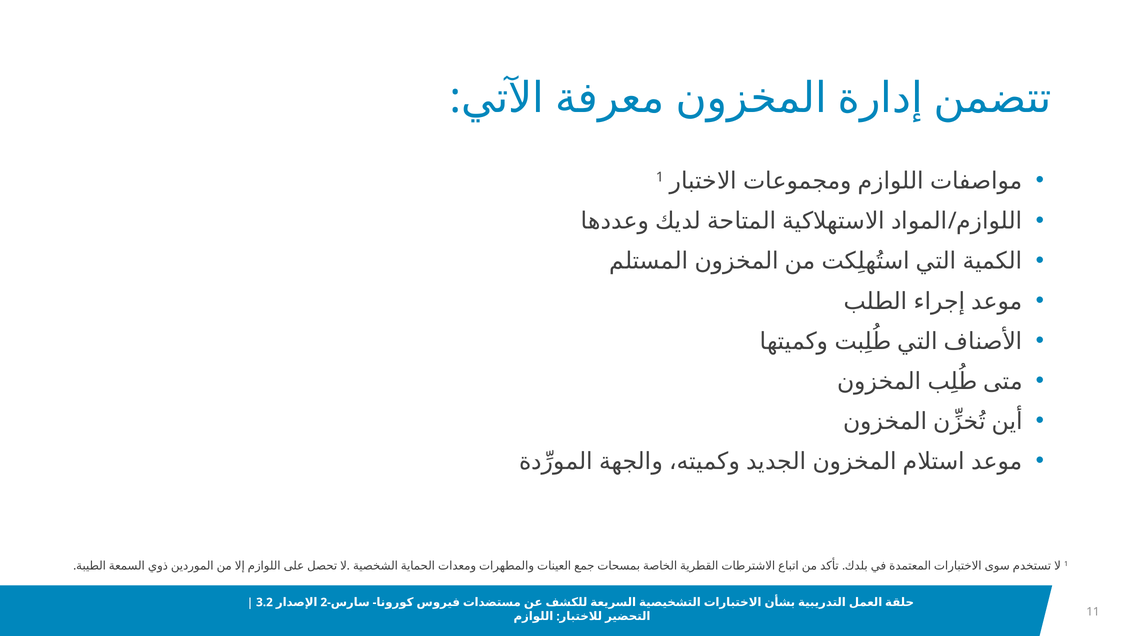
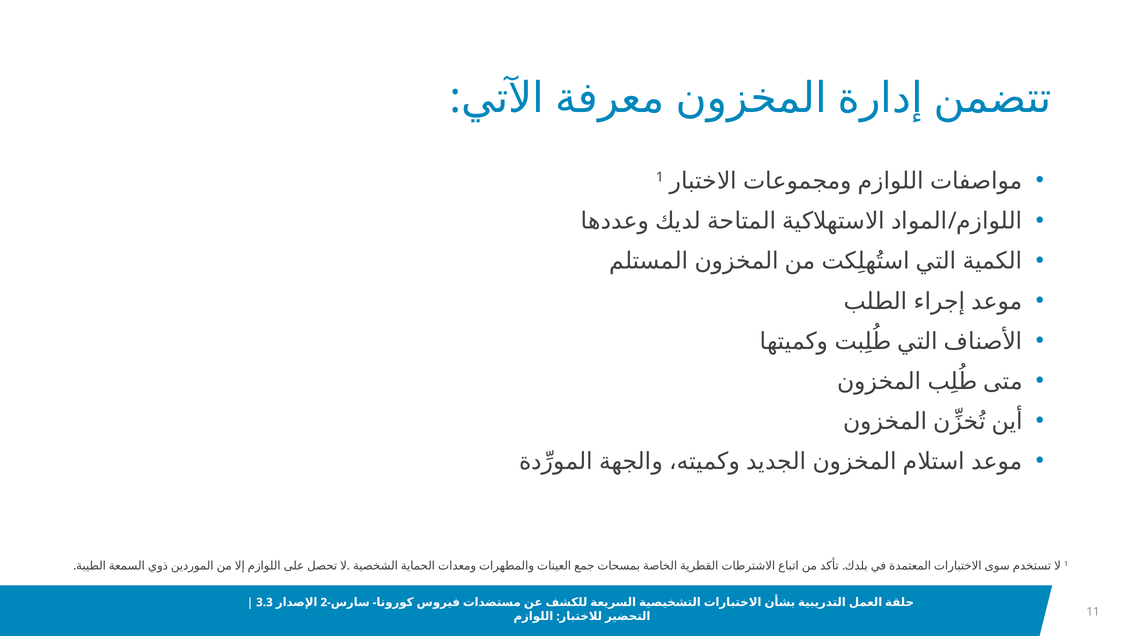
3.2: 3.2 -> 3.3 (264, 602)
